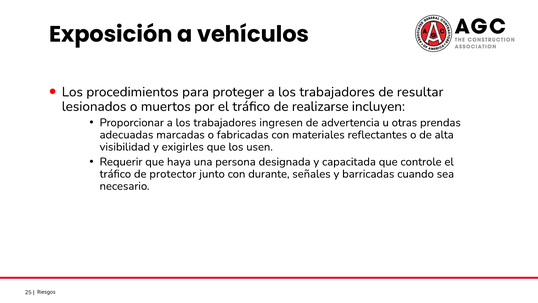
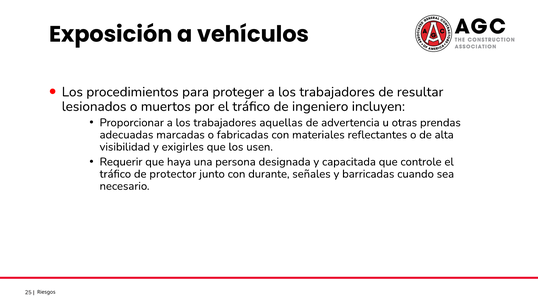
realizarse: realizarse -> ingeniero (320, 106)
ingresen: ingresen -> aquellas (281, 122)
